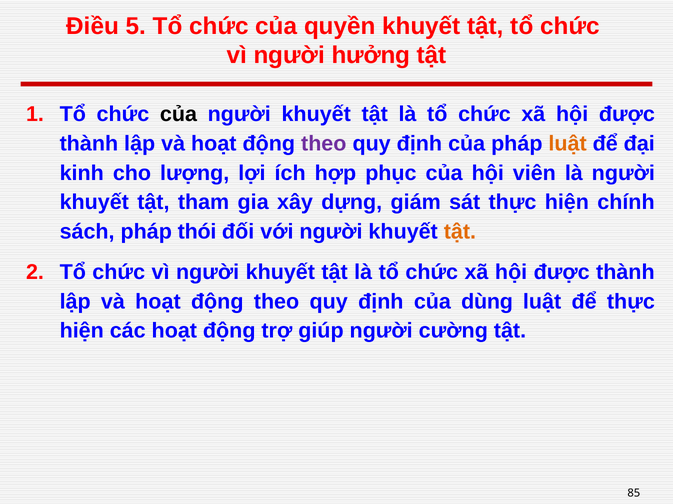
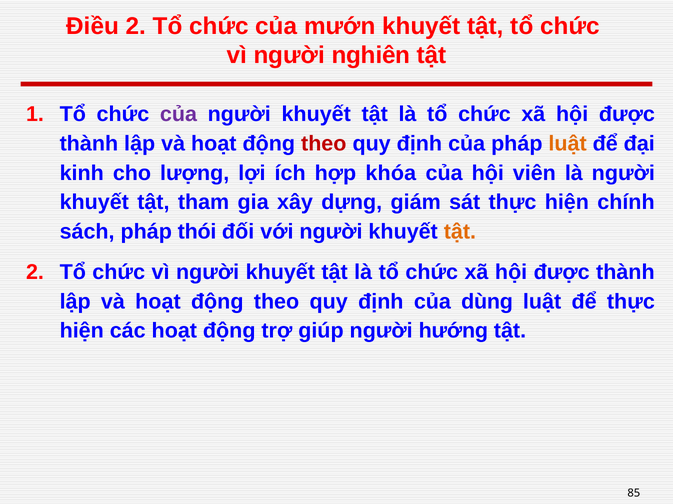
Điều 5: 5 -> 2 (136, 26)
quyền: quyền -> mướn (340, 26)
hưởng: hưởng -> nghiên (371, 56)
của colour: black -> purple (178, 114)
theo colour: purple -> red (324, 144)
phục: phục -> khóa (391, 173)
cường: cường -> hướng (453, 331)
